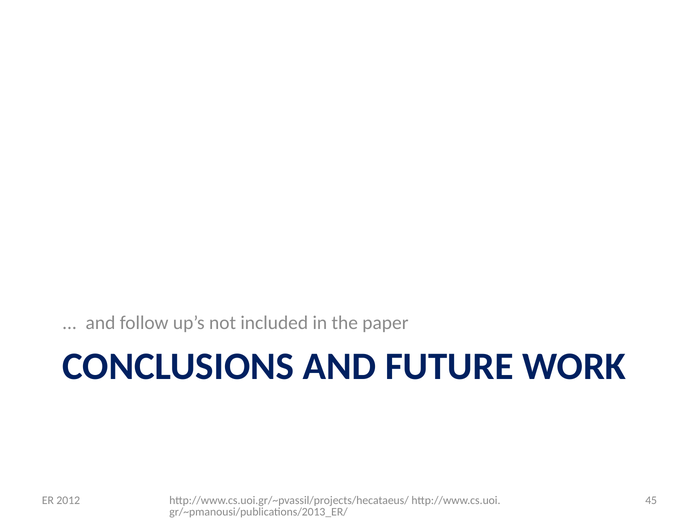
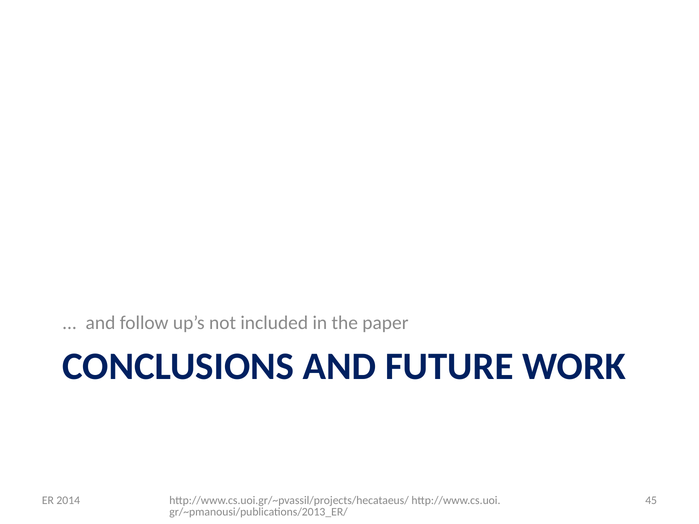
2012: 2012 -> 2014 (68, 501)
